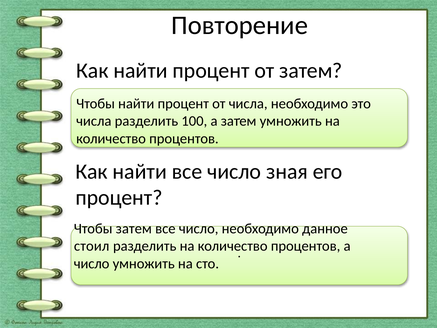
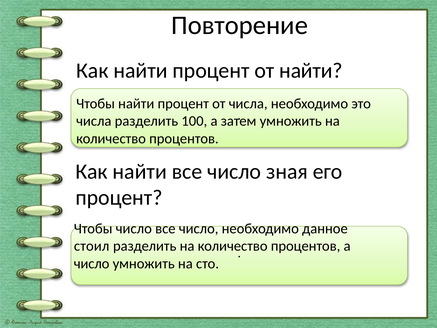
от затем: затем -> найти (311, 71)
Чтобы затем: затем -> число (134, 228)
